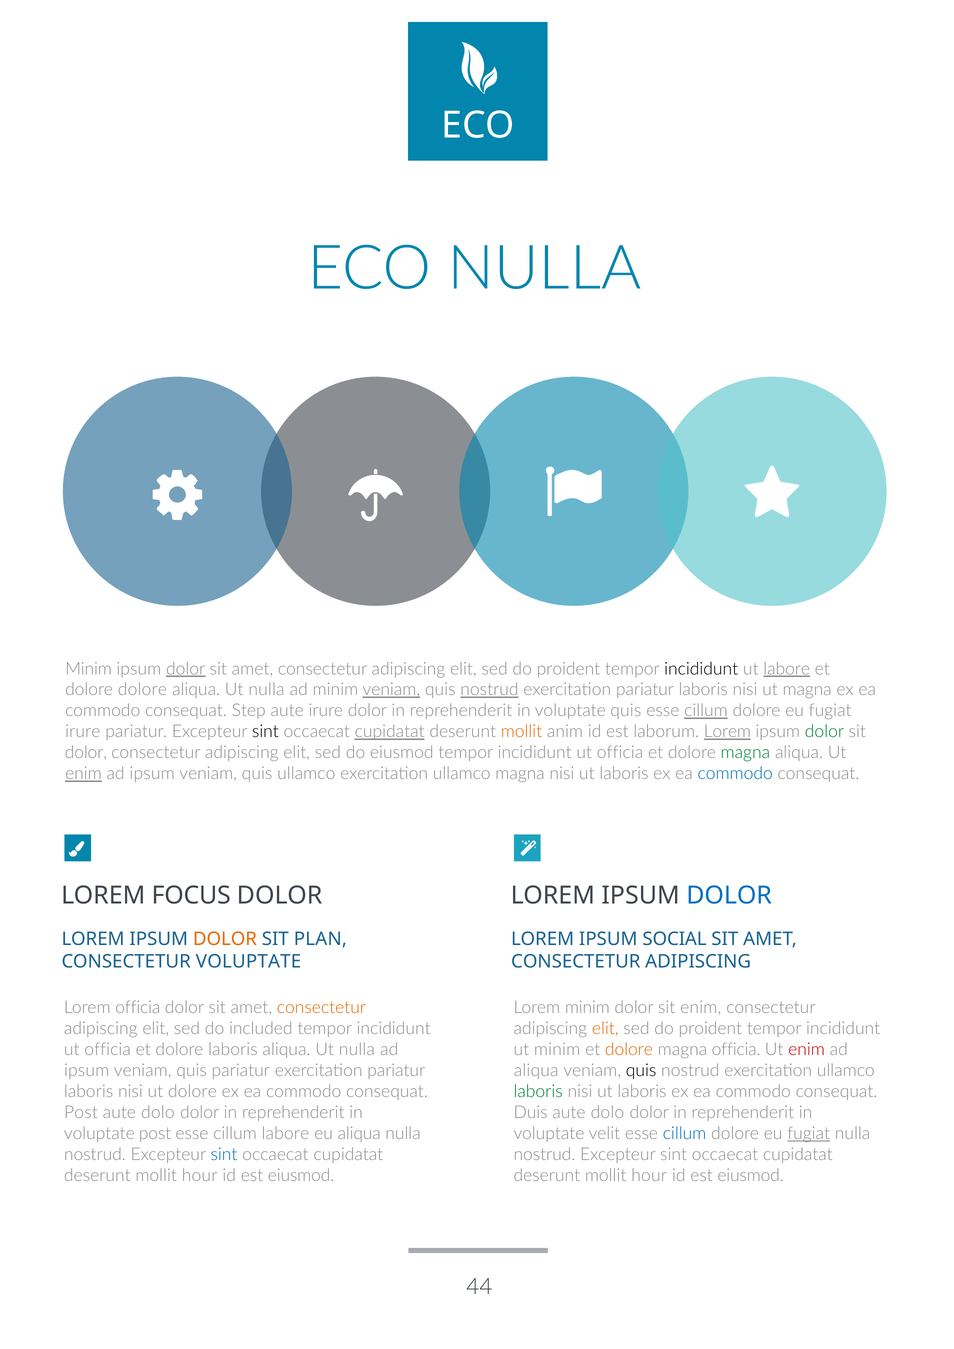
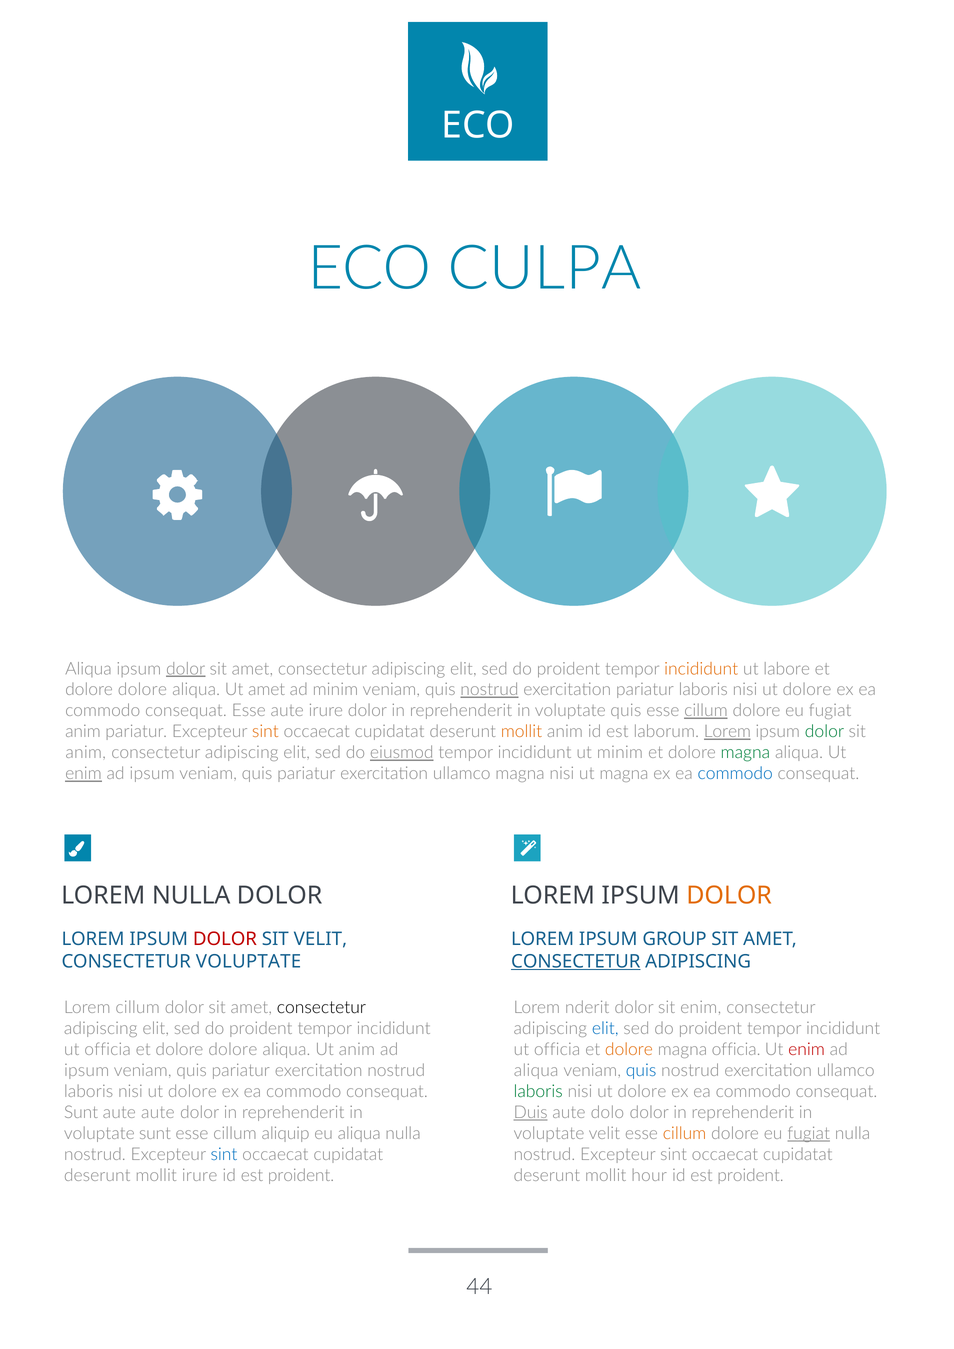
ECO NULLA: NULLA -> CULPA (544, 268)
Minim: Minim -> Aliqua (88, 669)
incididunt colour: black -> orange (701, 669)
labore underline: present -> none (787, 669)
nulla: nulla -> amet (267, 690)
veniam underline: present -> none (391, 690)
magna: magna -> dolore (807, 690)
consequat Step: Step -> Esse (249, 711)
irure: irure -> anim (83, 731)
sint colour: black -> orange (265, 731)
cupidatat underline: present -> none (390, 731)
dolor: dolor -> anim (86, 752)
eiusmod underline: none -> present (402, 752)
officia: officia -> minim (620, 752)
ullamco: ullamco -> pariatur (306, 773)
laboris: laboris -> magna (624, 773)
LOREM FOCUS: FOCUS -> NULLA (191, 895)
DOLOR colour: blue -> orange (729, 895)
DOLOR colour: orange -> red (225, 939)
SIT PLAN: PLAN -> VELIT (320, 939)
SOCIAL: SOCIAL -> GROUP (675, 939)
CONSECTETUR underline: none -> present (576, 961)
Lorem officia: officia -> cillum (138, 1007)
consectetur colour: orange -> black (321, 1007)
Lorem minim: minim -> nderit (587, 1007)
included: included -> proident (261, 1028)
elit colour: orange -> blue (605, 1028)
laboris: laboris -> dolore (233, 1049)
nulla: nulla -> anim (357, 1049)
minim: minim -> officia (557, 1049)
pariatur: pariatur -> nostrud (396, 1070)
quis colour: black -> blue (641, 1070)
laboris: laboris -> dolore (642, 1091)
Post: Post -> Sunt (81, 1112)
dolo: dolo -> aute (158, 1112)
Duis underline: none -> present (531, 1112)
voluptate post: post -> sunt (155, 1133)
cillum labore: labore -> aliquip (286, 1133)
cillum colour: blue -> orange (685, 1133)
hour: hour -> irure (200, 1175)
eiusmod: eiusmod -> proident (301, 1175)
eiusmod: eiusmod -> proident (751, 1175)
